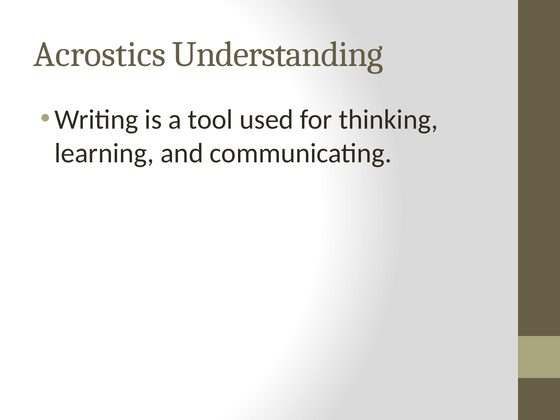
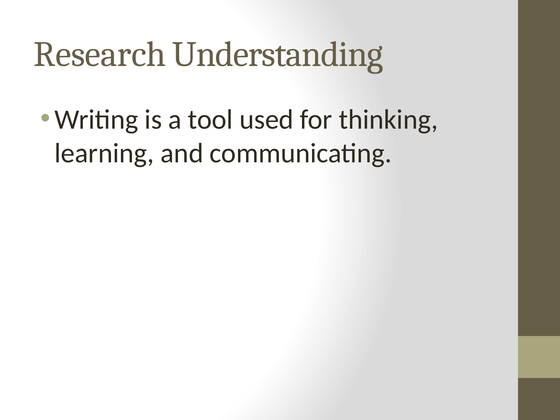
Acrostics: Acrostics -> Research (100, 54)
